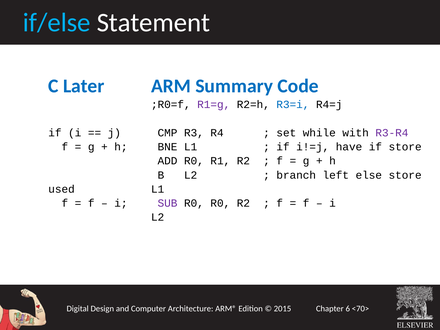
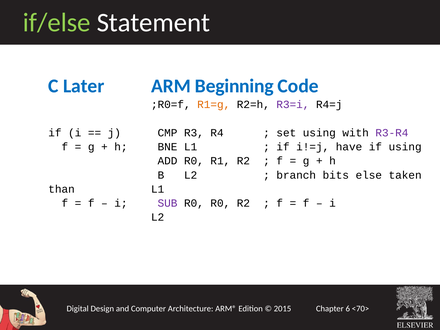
if/else colour: light blue -> light green (57, 23)
Summary: Summary -> Beginning (234, 86)
R1=g colour: purple -> orange (214, 105)
R3=i colour: blue -> purple (293, 105)
set while: while -> using (319, 133)
if store: store -> using (405, 147)
left: left -> bits (336, 175)
else store: store -> taken (405, 175)
used: used -> than (62, 189)
